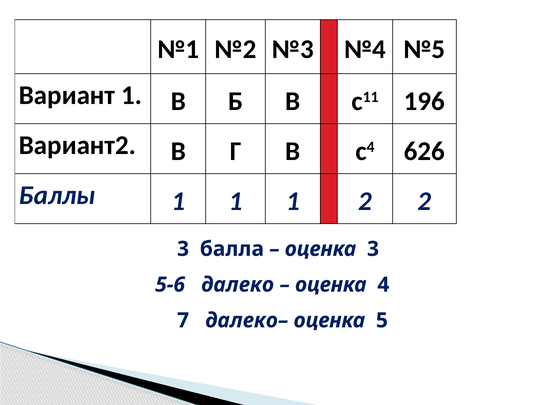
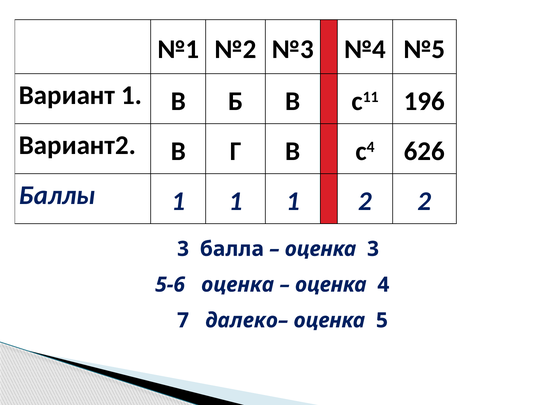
5-6 далеко: далеко -> оценка (238, 284)
